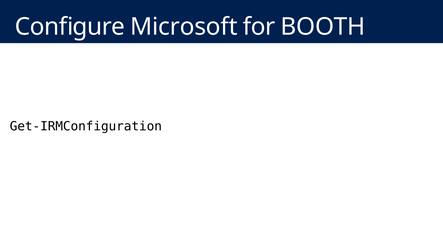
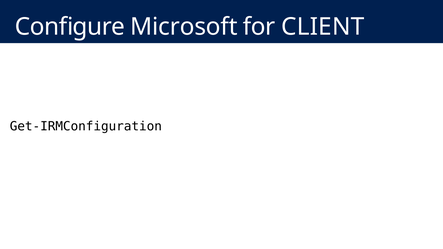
BOOTH: BOOTH -> CLIENT (323, 27)
